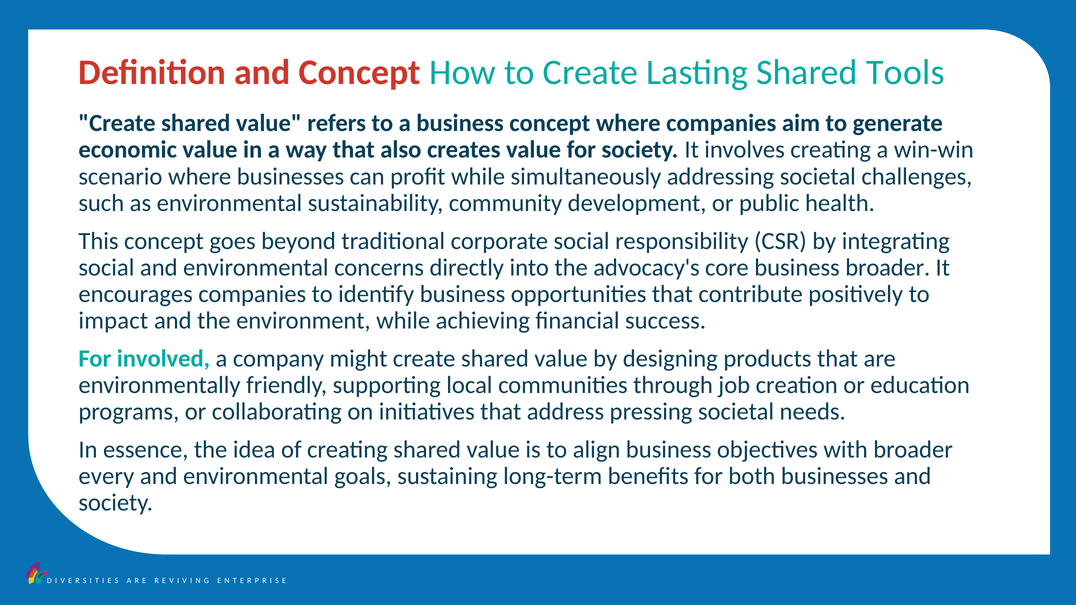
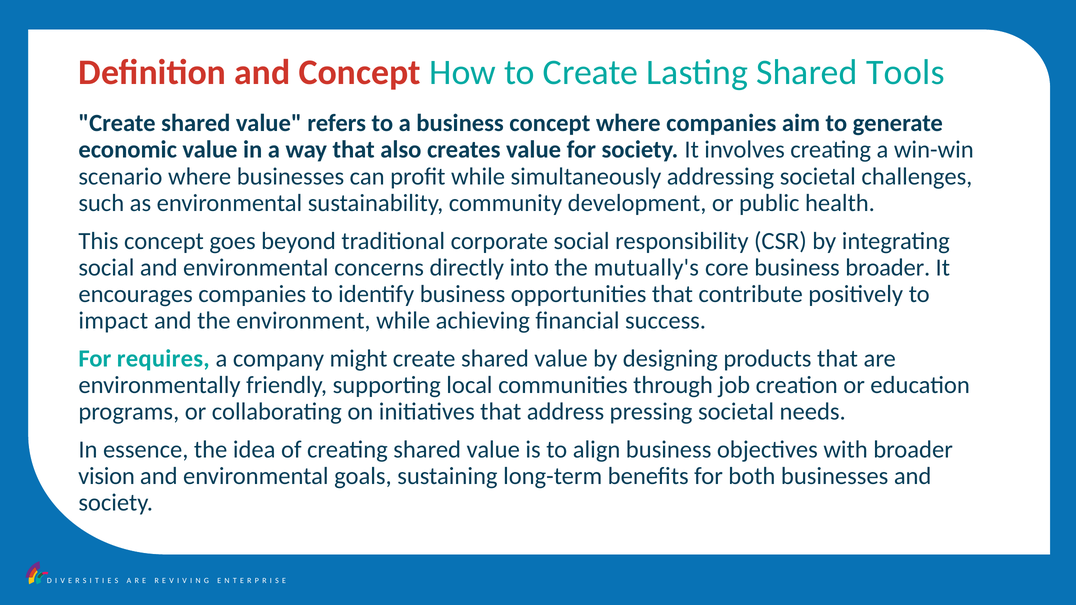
advocacy's: advocacy's -> mutually's (646, 268)
involved: involved -> requires (163, 359)
every: every -> vision (107, 476)
